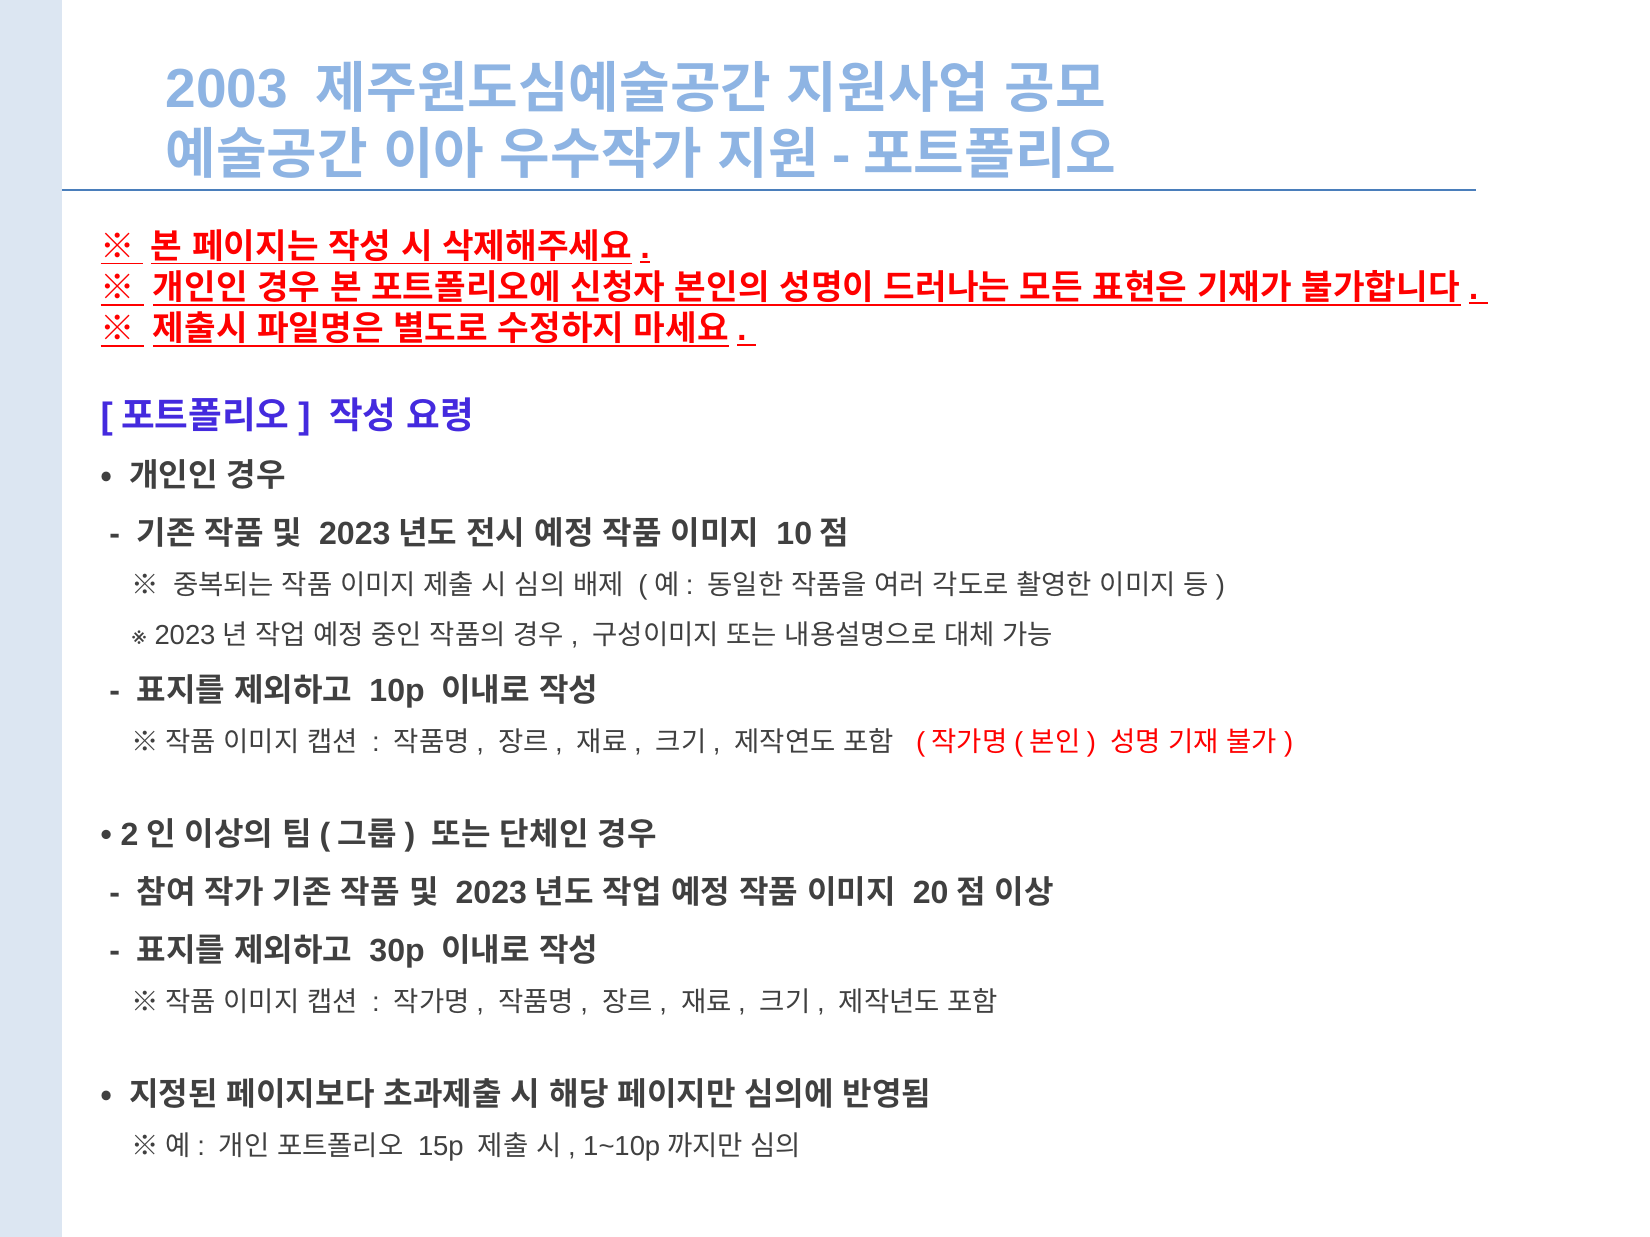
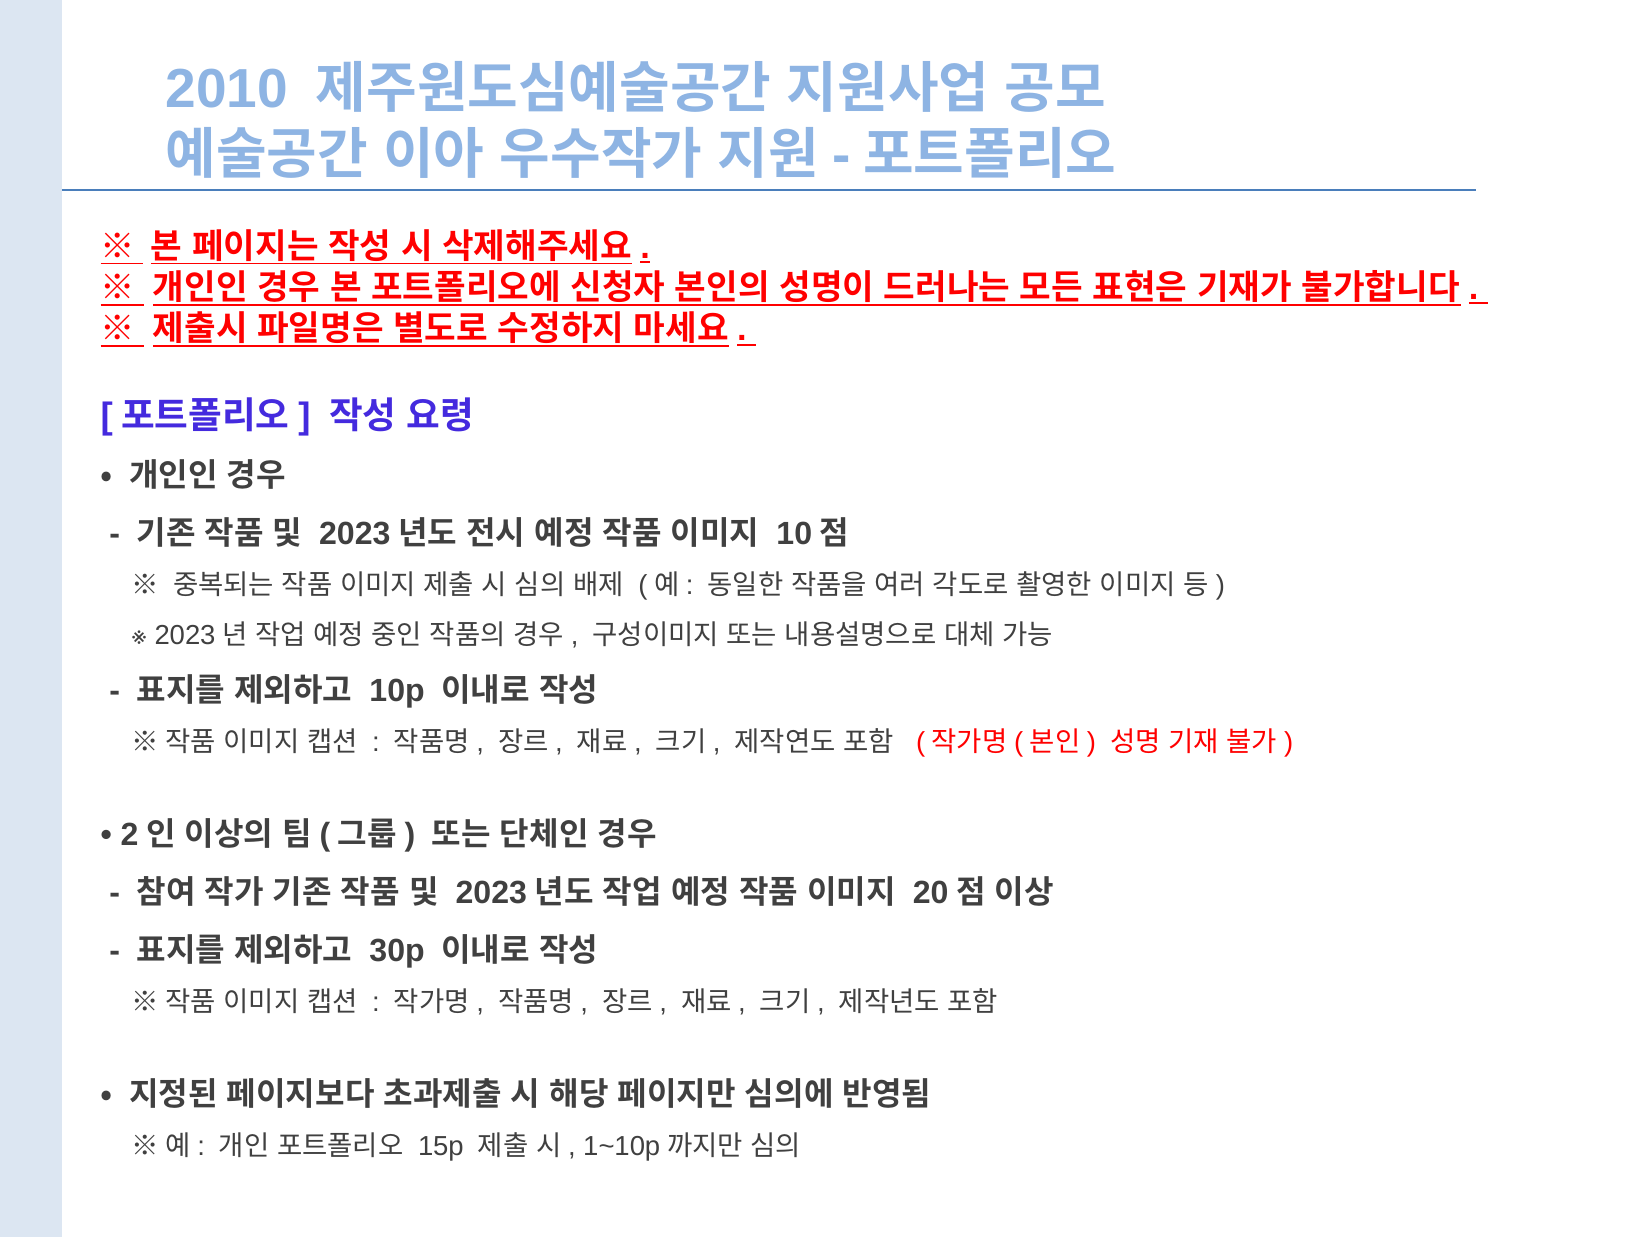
2003: 2003 -> 2010 (227, 90)
